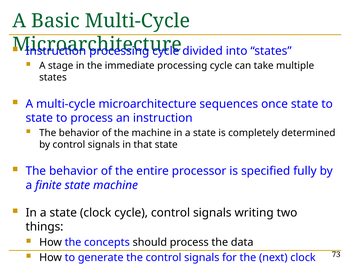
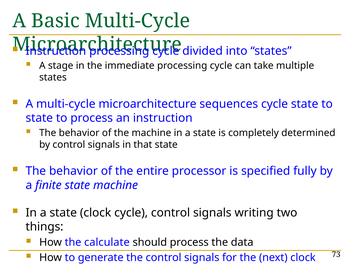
sequences once: once -> cycle (275, 104)
concepts: concepts -> calculate (107, 242)
